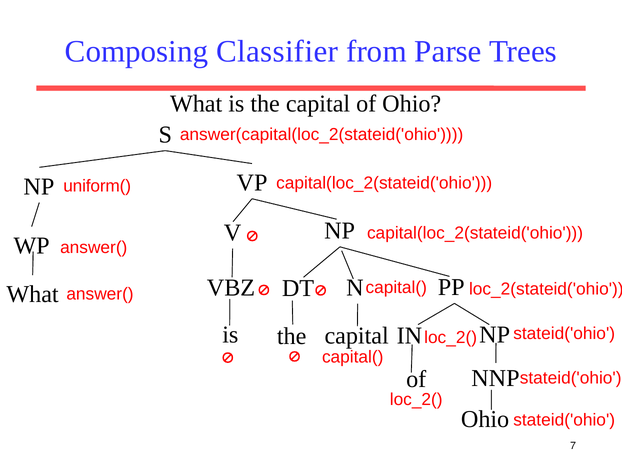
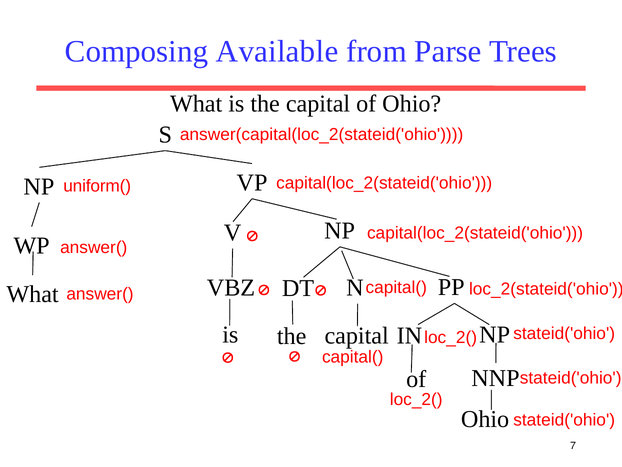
Classifier: Classifier -> Available (277, 51)
